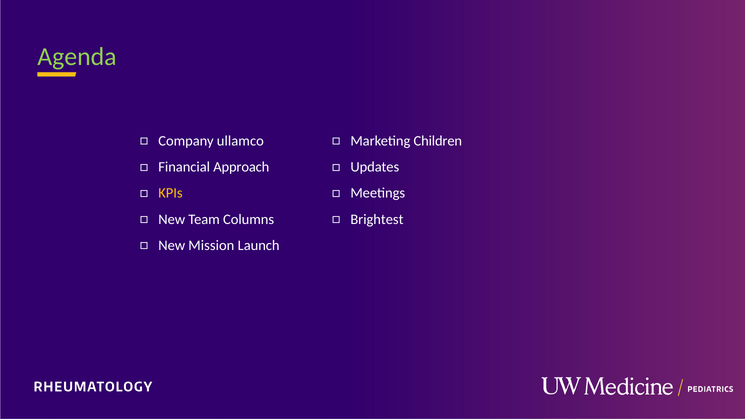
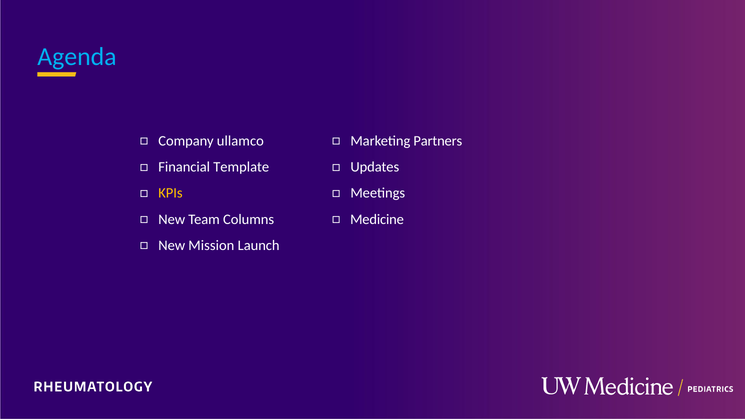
Agenda colour: light green -> light blue (77, 57)
Children: Children -> Partners (438, 141)
Approach: Approach -> Template (241, 167)
Brightest: Brightest -> Medicine (377, 219)
